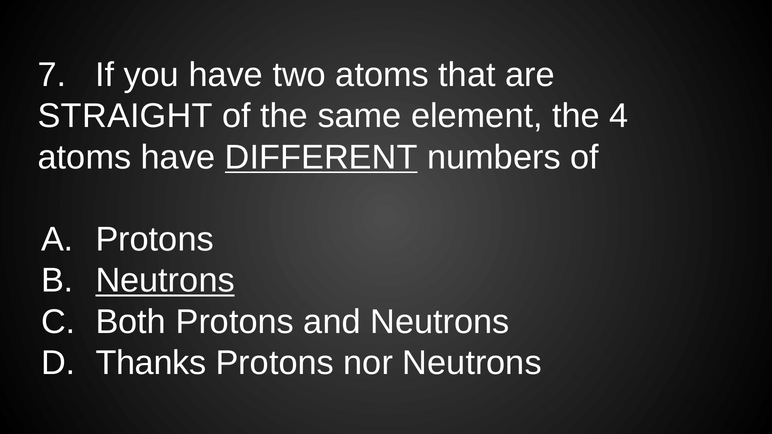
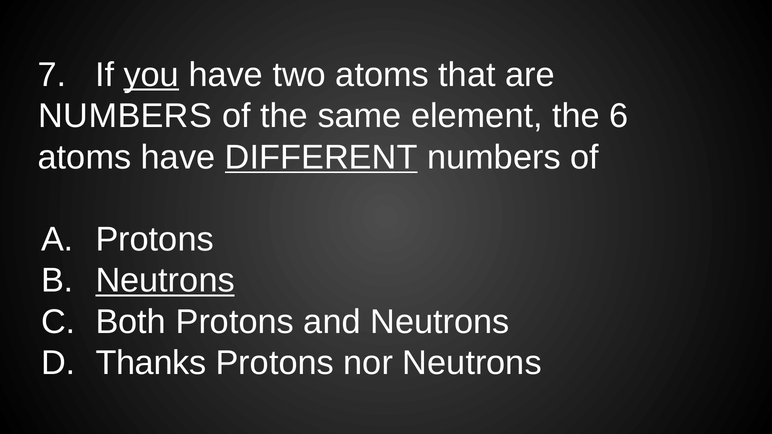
you underline: none -> present (151, 75)
STRAIGHT: STRAIGHT -> NUMBERS (125, 116)
4: 4 -> 6 (619, 116)
